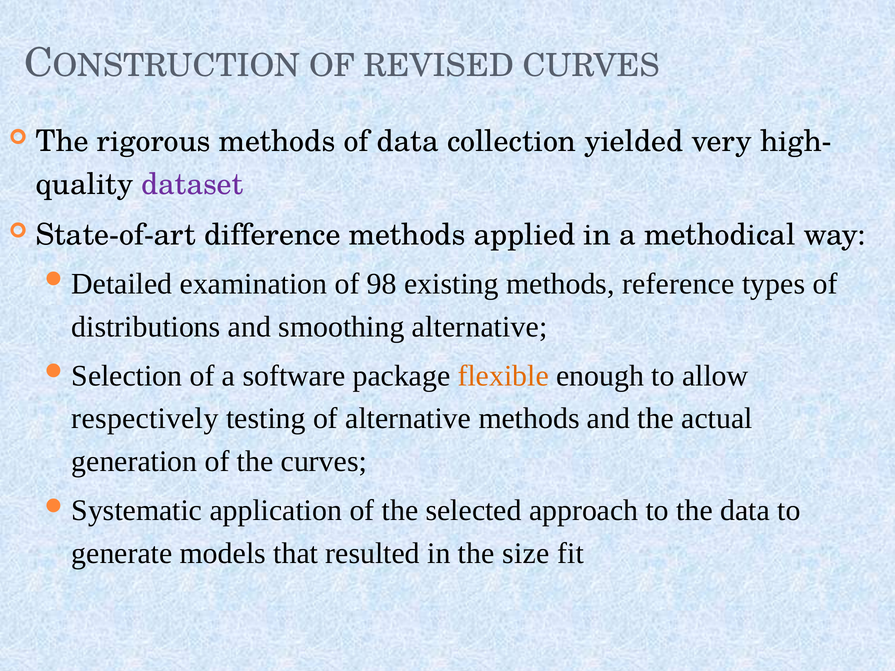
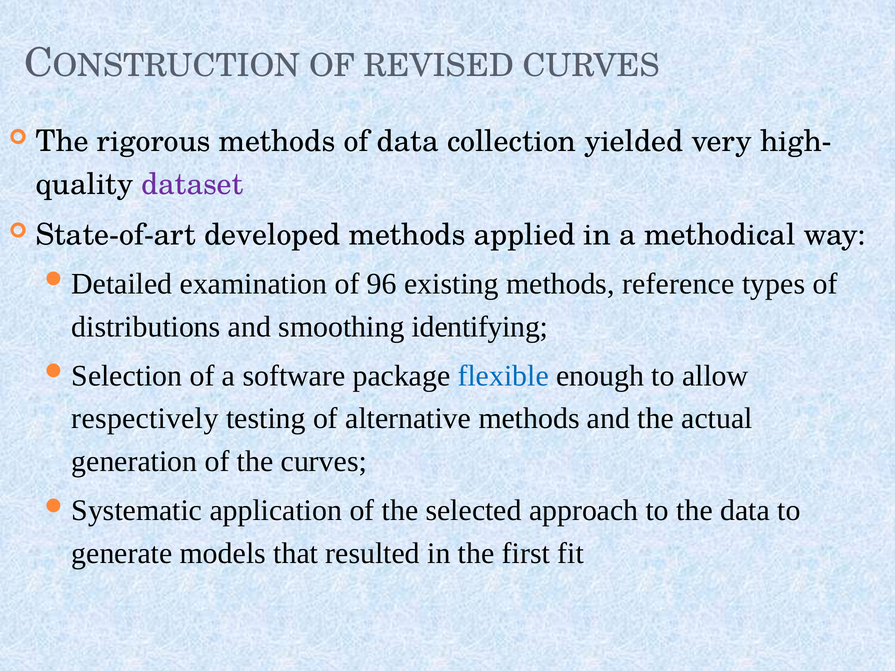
difference: difference -> developed (272, 235)
98: 98 -> 96 (382, 284)
smoothing alternative: alternative -> identifying (480, 327)
flexible colour: orange -> blue (503, 376)
size: size -> first (526, 554)
